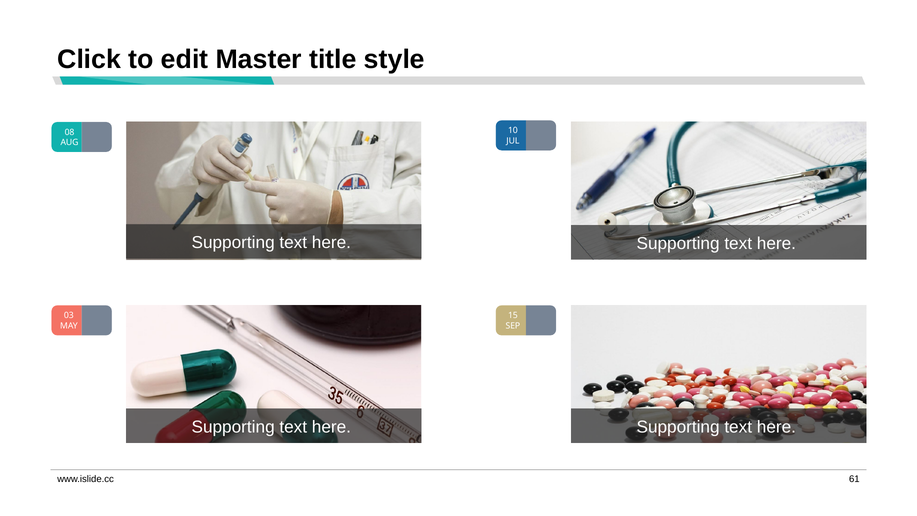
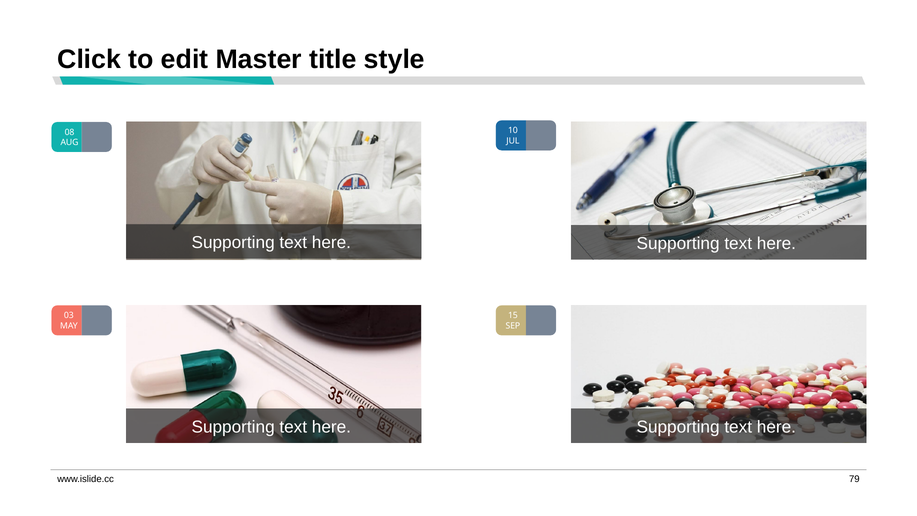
61: 61 -> 79 (854, 479)
